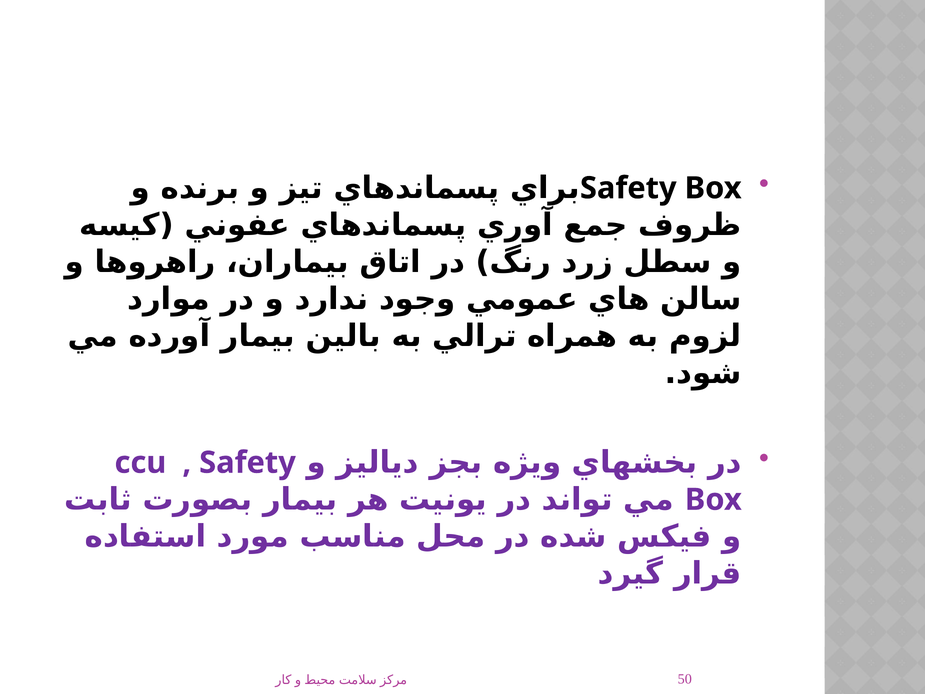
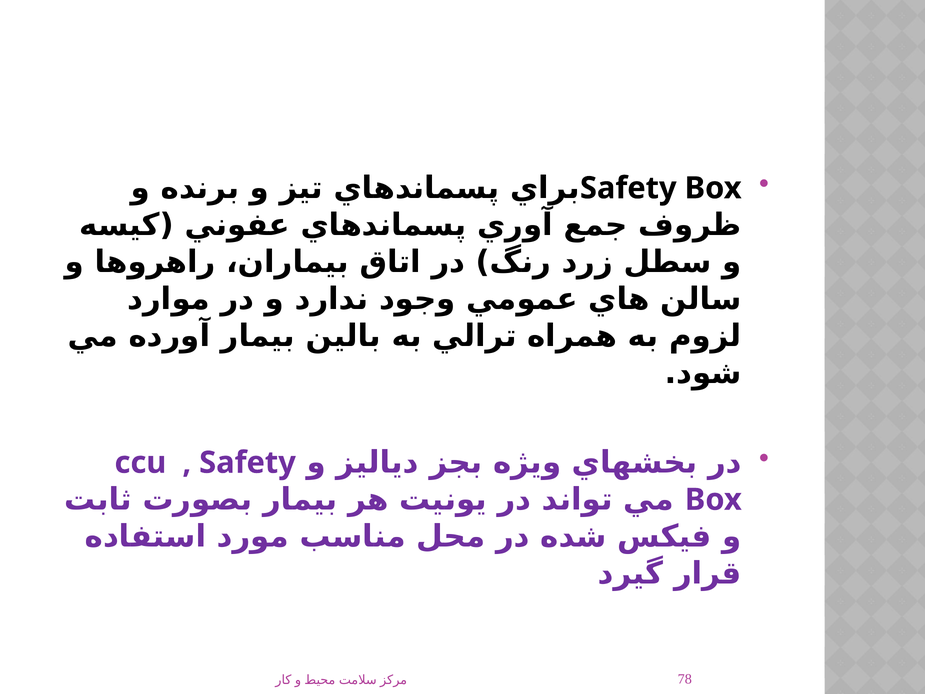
50: 50 -> 78 (685, 679)
